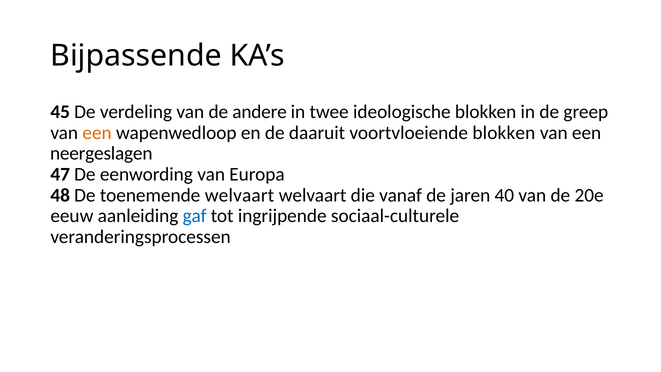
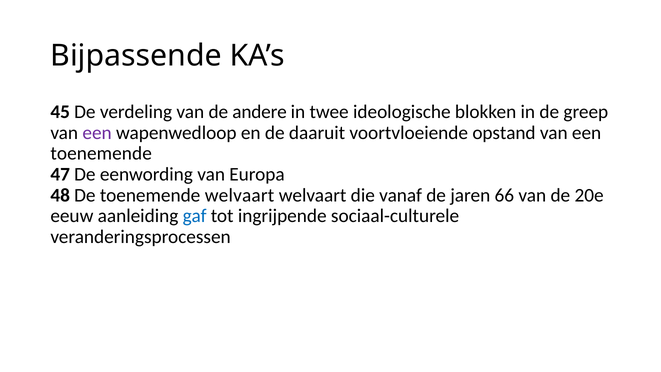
een colour: orange -> purple (97, 133)
voortvloeiende blokken: blokken -> opstand (504, 133)
neergeslagen: neergeslagen -> toenemende (101, 153)
40: 40 -> 66 (504, 195)
